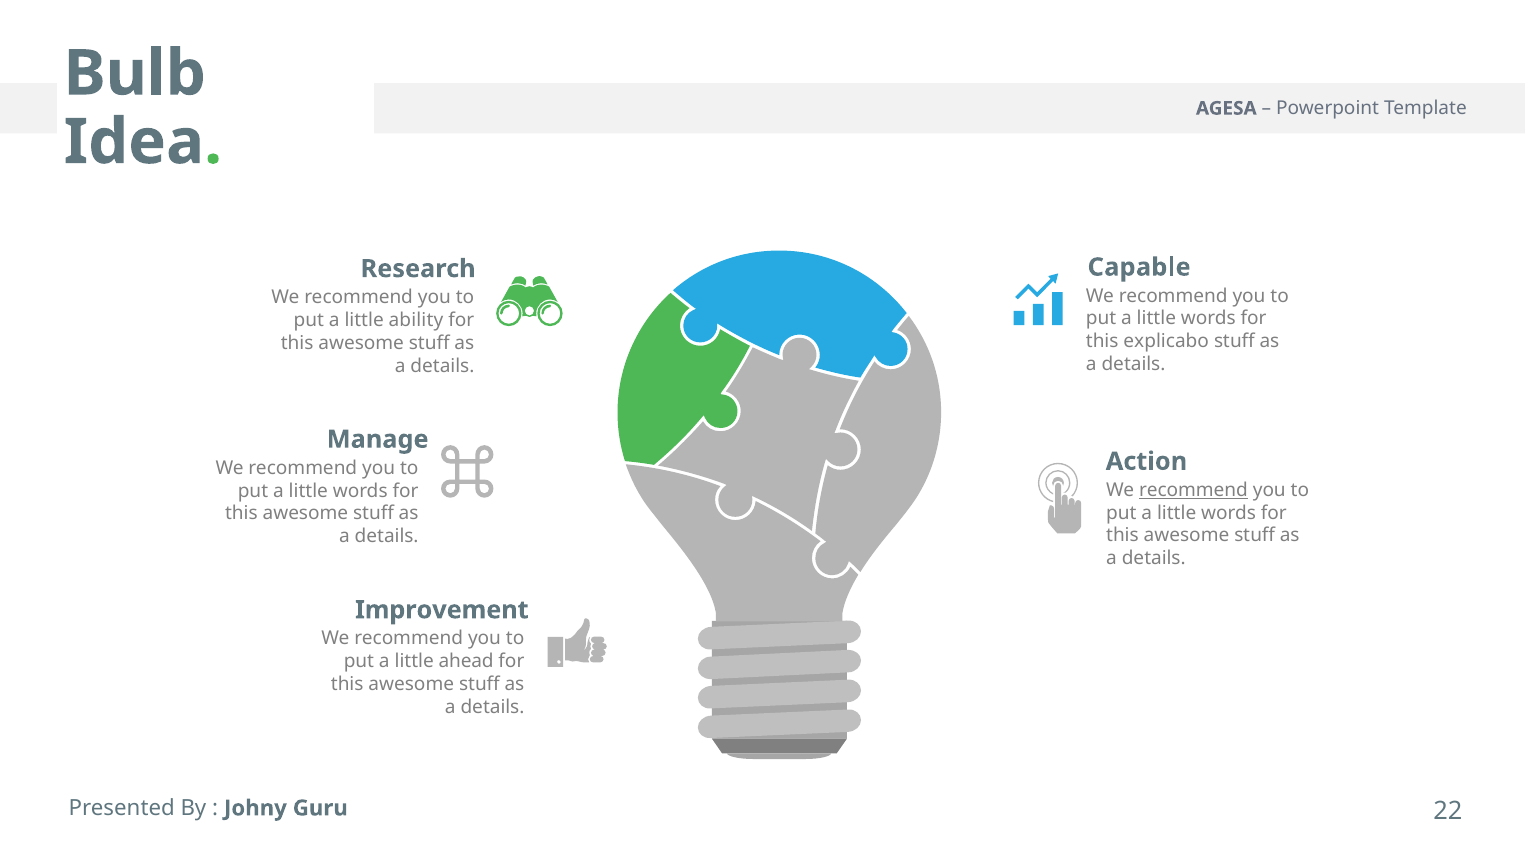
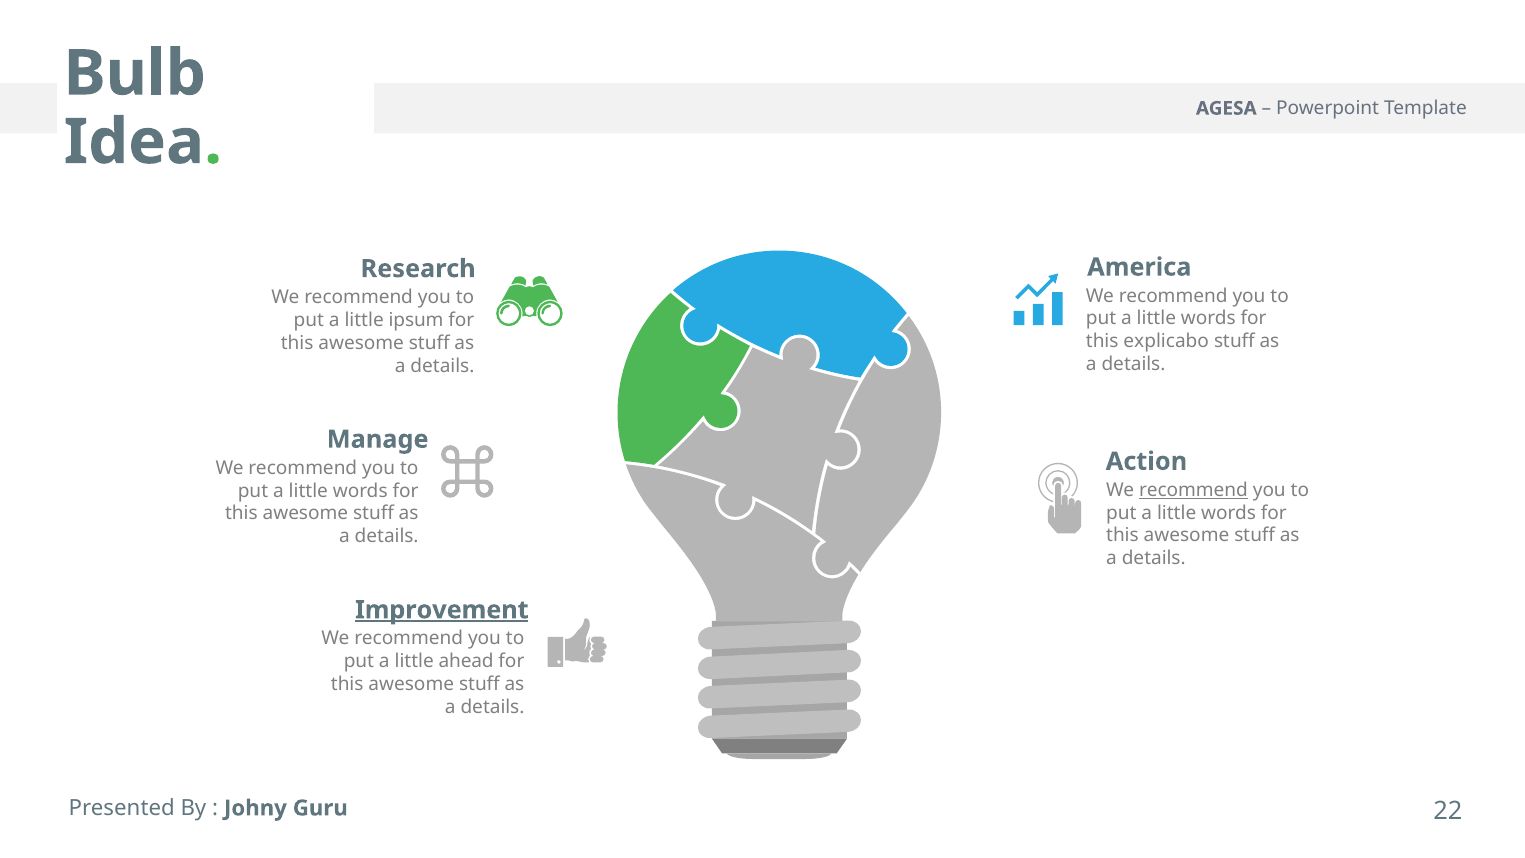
Capable: Capable -> America (1139, 267)
ability: ability -> ipsum (416, 320)
Improvement underline: none -> present (442, 610)
